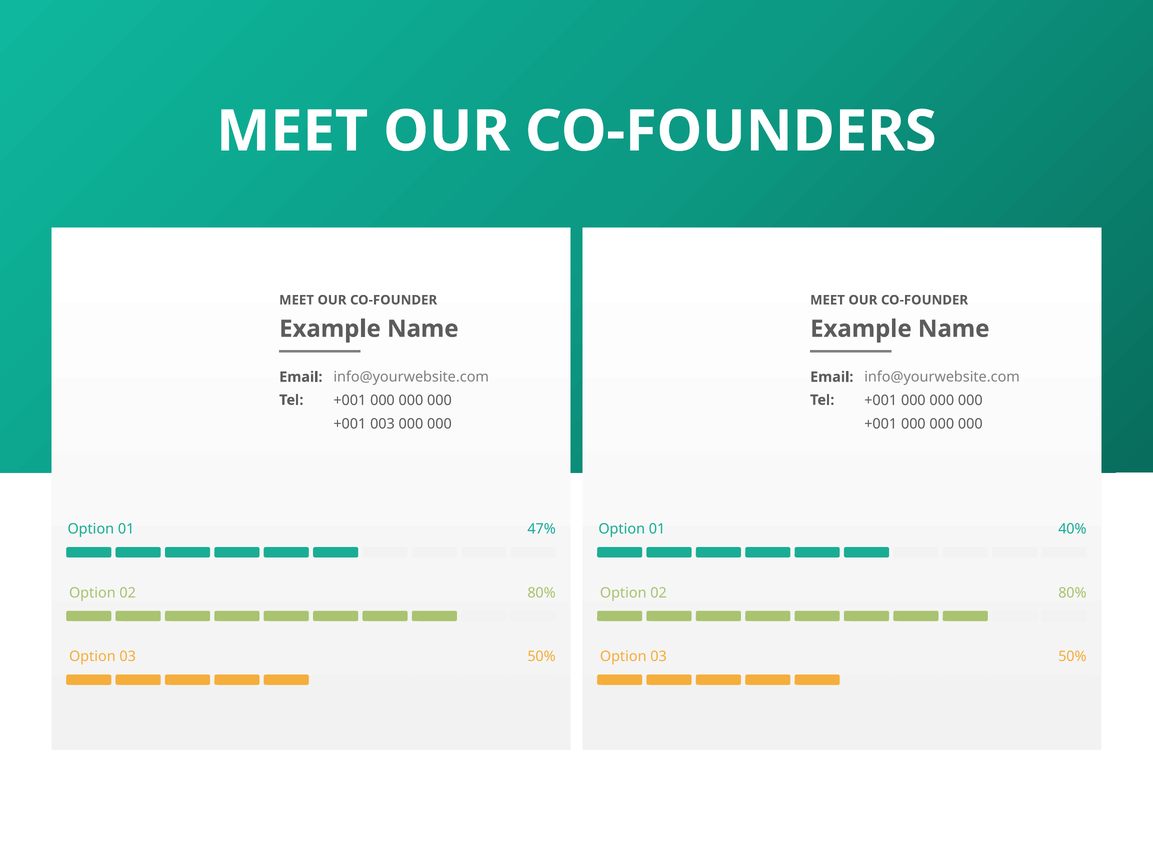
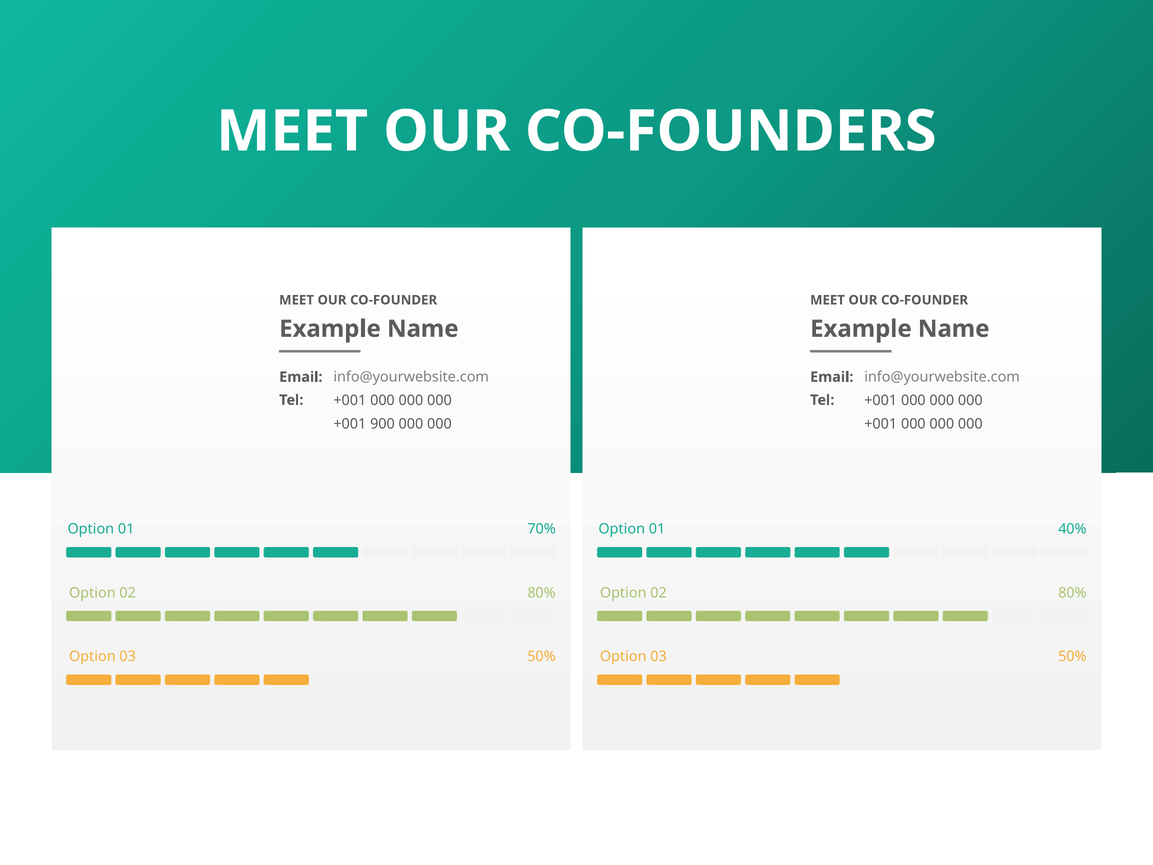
003: 003 -> 900 (382, 424)
47%: 47% -> 70% (542, 529)
